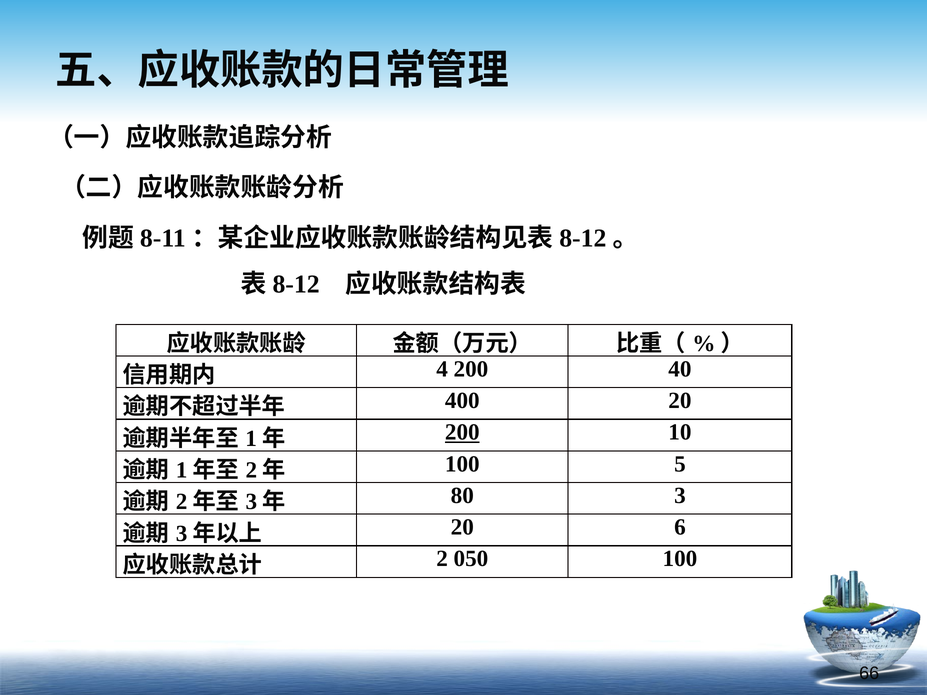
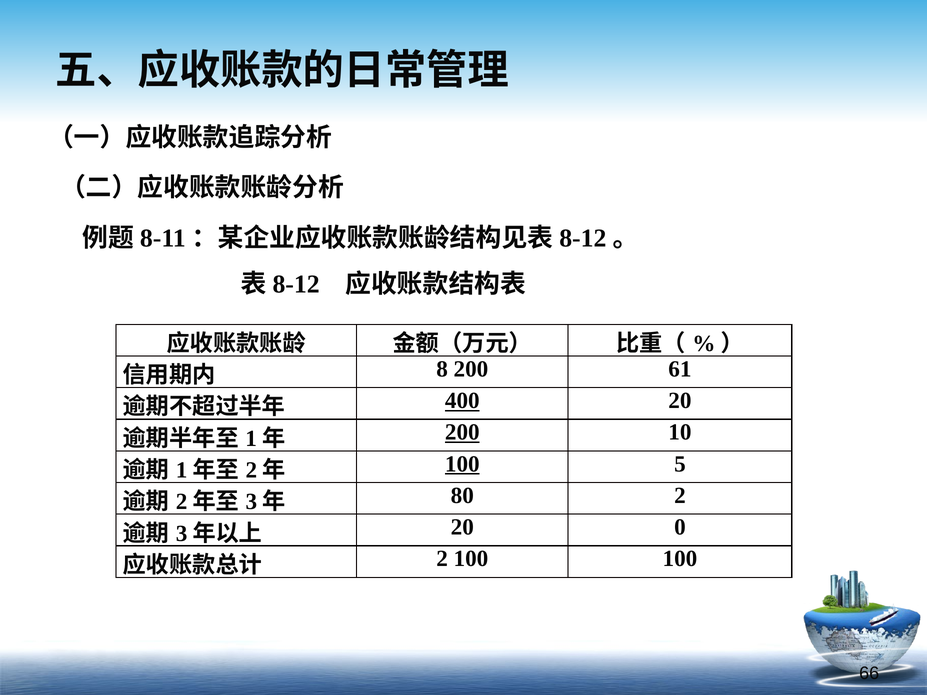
4: 4 -> 8 (442, 369)
40: 40 -> 61 (680, 369)
400 underline: none -> present (462, 401)
100 underline: none -> present (462, 464)
80 3: 3 -> 2 (680, 496)
6: 6 -> 0 (680, 527)
2 050: 050 -> 100 (471, 559)
